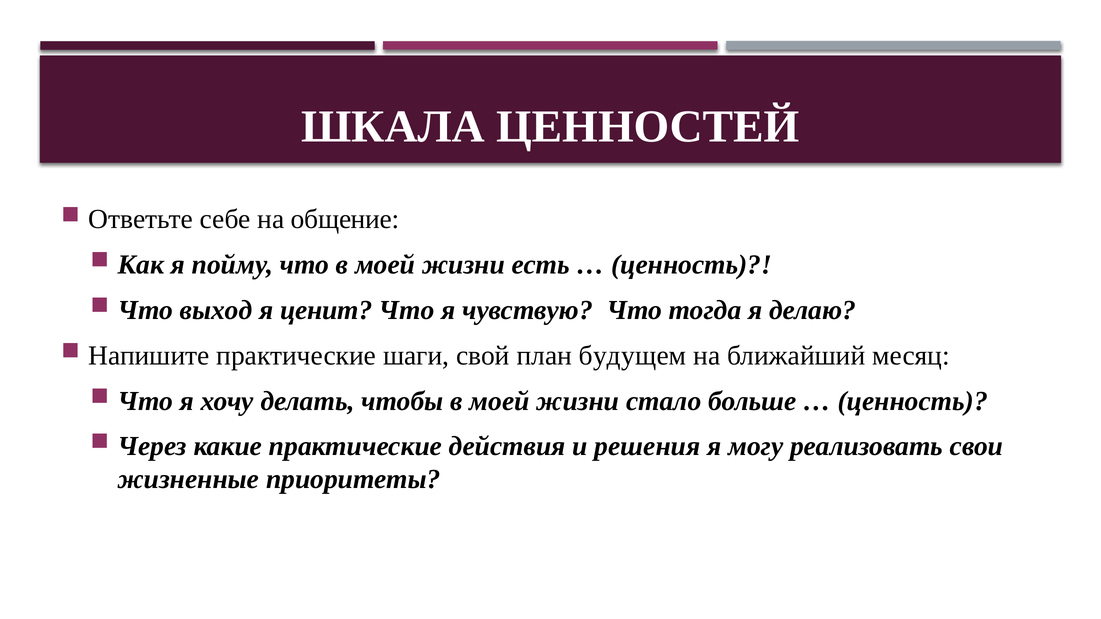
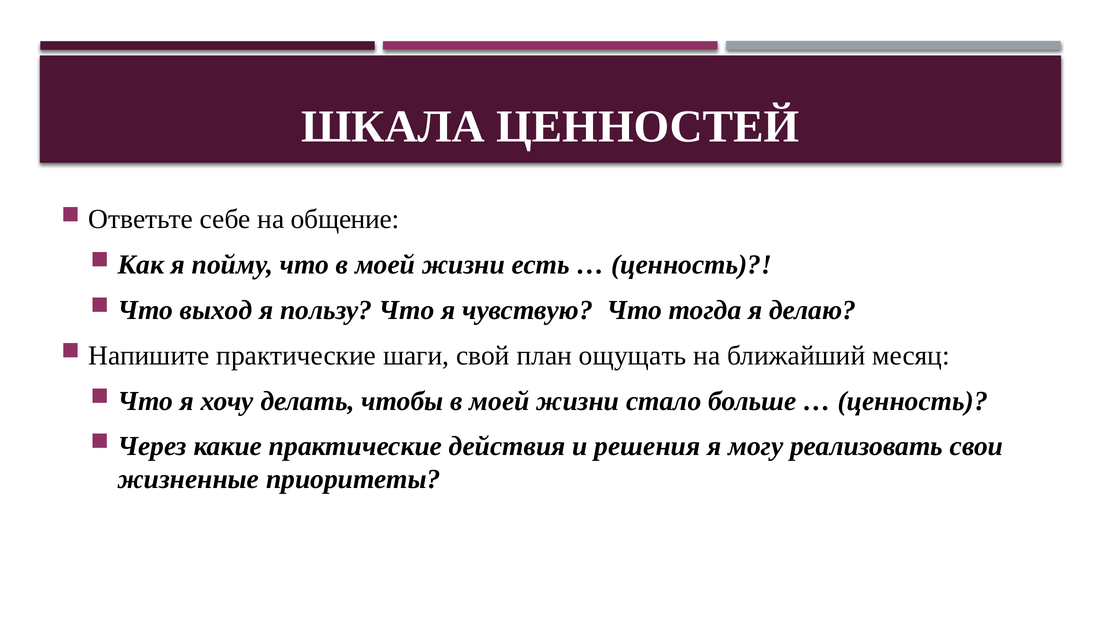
ценит: ценит -> пользу (326, 310)
будущем: будущем -> ощущать (633, 356)
